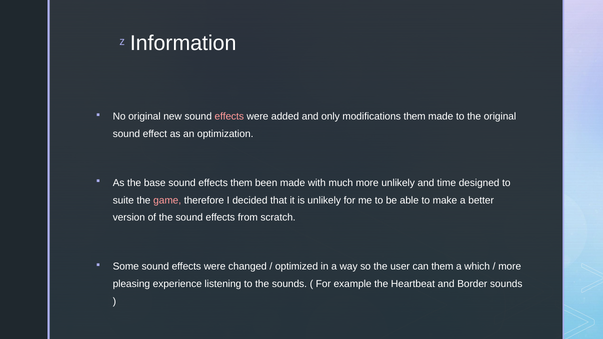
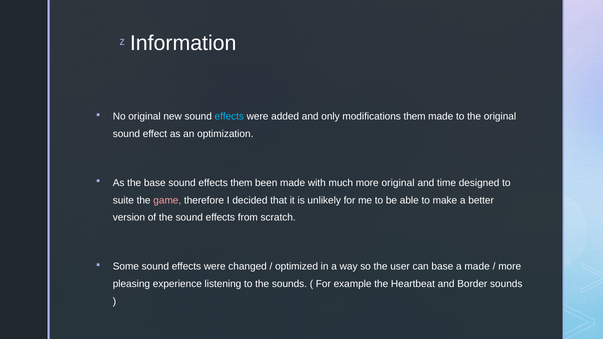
effects colour: pink -> light blue (229, 117)
more unlikely: unlikely -> original (398, 183)
can them: them -> base (442, 267)
a which: which -> made (477, 267)
